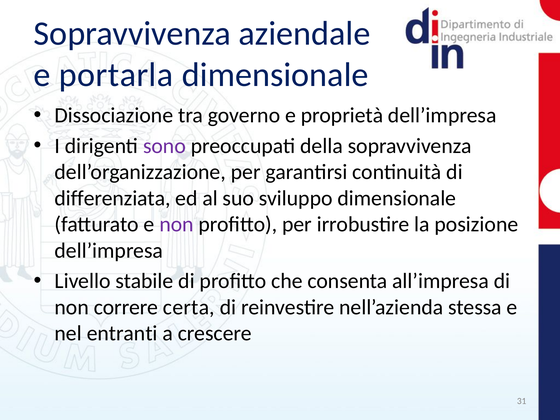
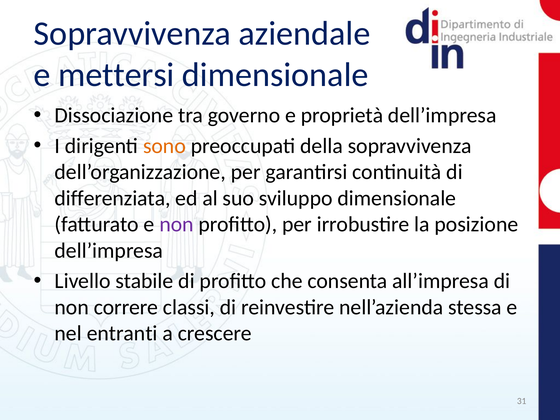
portarla: portarla -> mettersi (116, 75)
sono colour: purple -> orange (164, 146)
certa: certa -> classi (189, 307)
